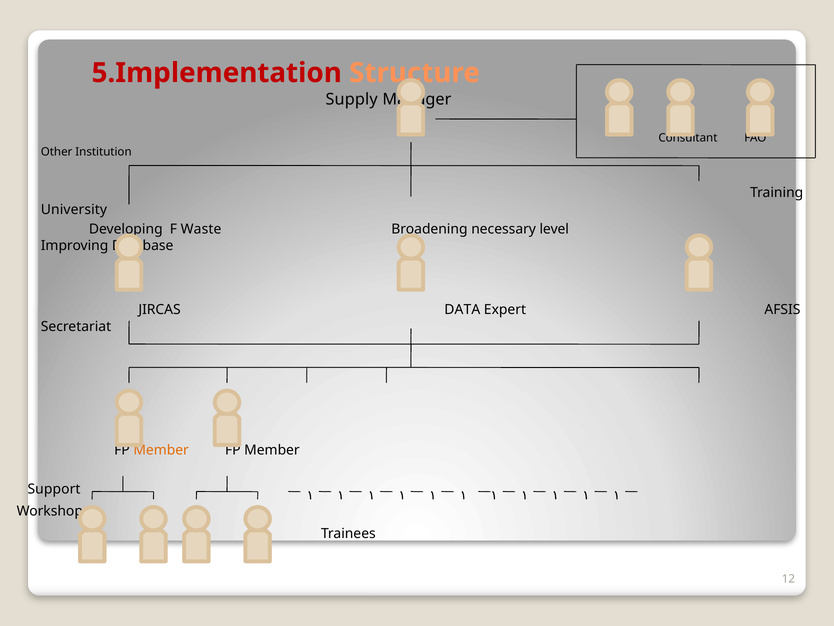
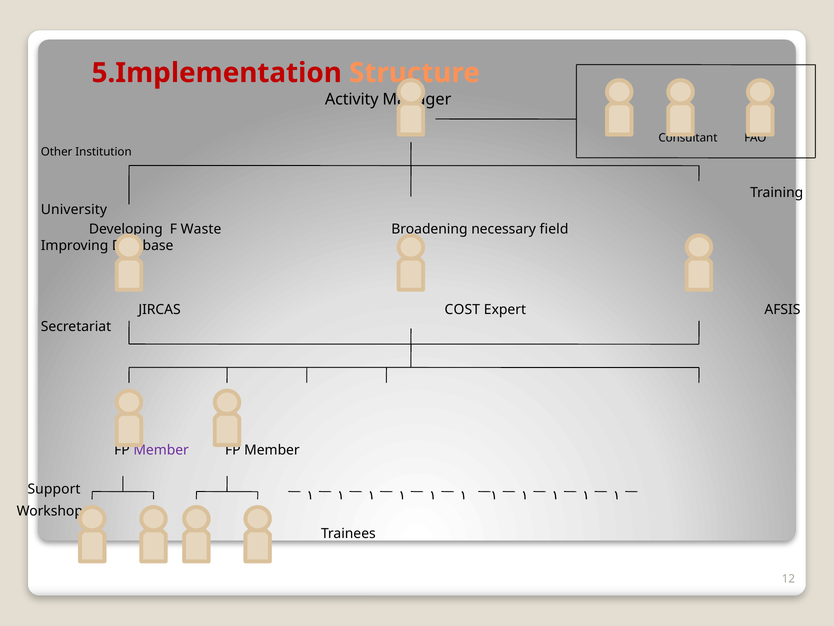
Supply: Supply -> Activity (352, 99)
level: level -> field (554, 229)
DATA: DATA -> COST (462, 309)
Member colour: orange -> purple (161, 450)
